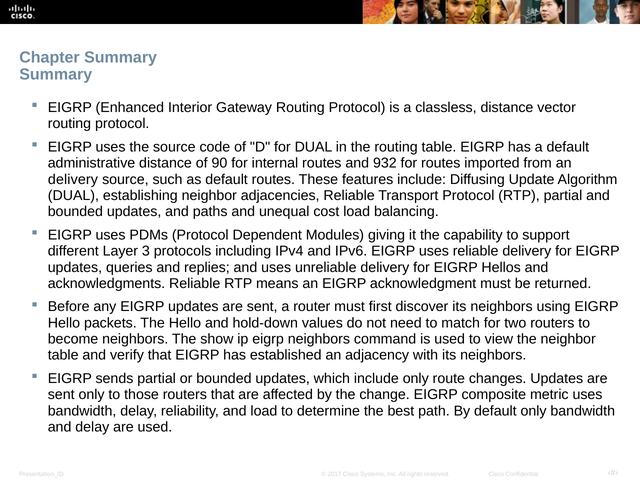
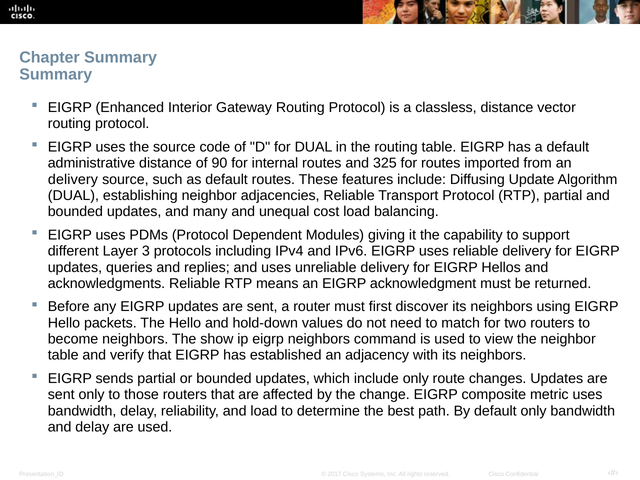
932: 932 -> 325 (385, 163)
paths: paths -> many (210, 212)
